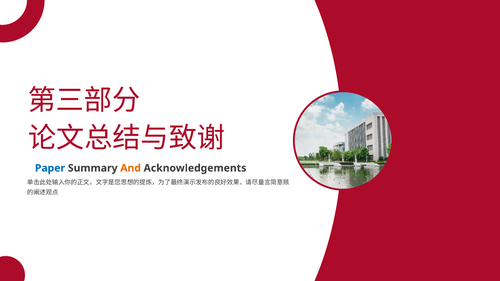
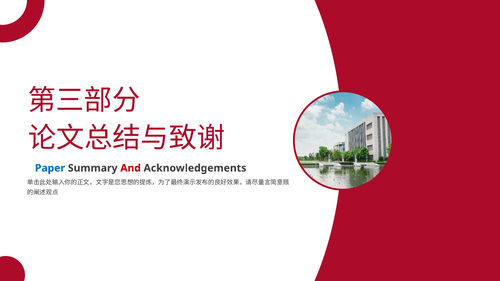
And colour: orange -> red (131, 168)
